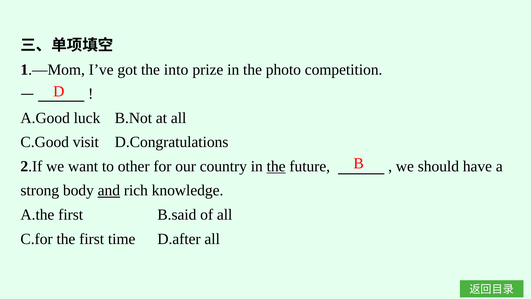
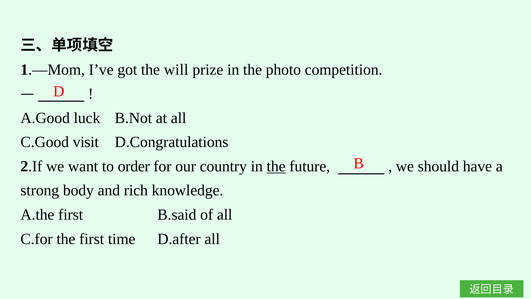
into: into -> will (176, 70)
other: other -> order (134, 166)
and underline: present -> none (109, 190)
